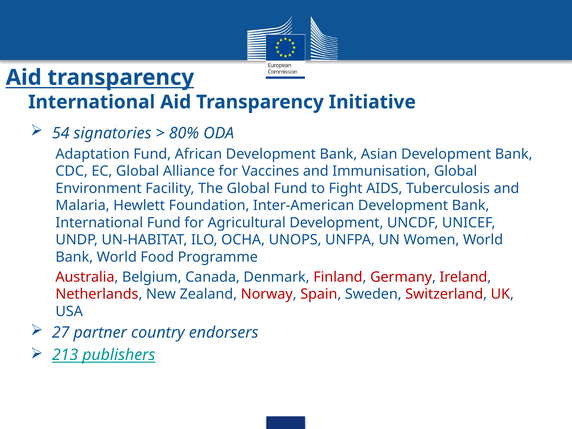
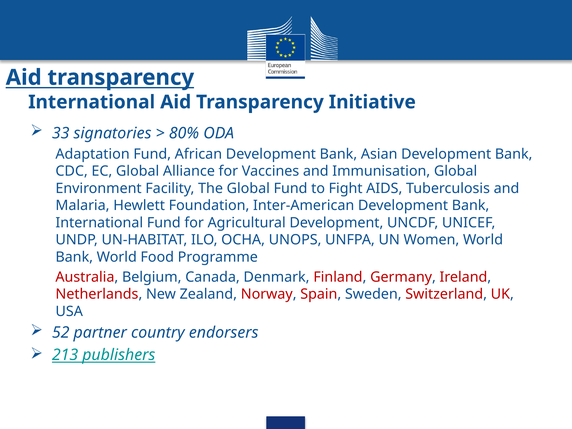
54: 54 -> 33 (61, 133)
27: 27 -> 52 (61, 333)
